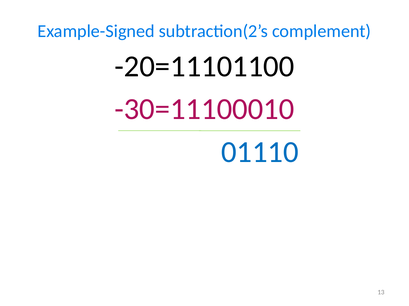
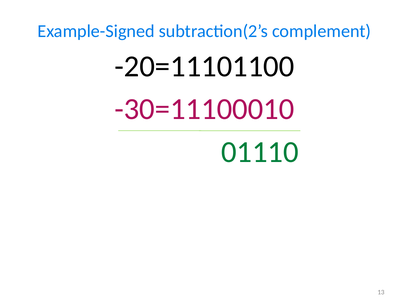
01110 colour: blue -> green (260, 152)
